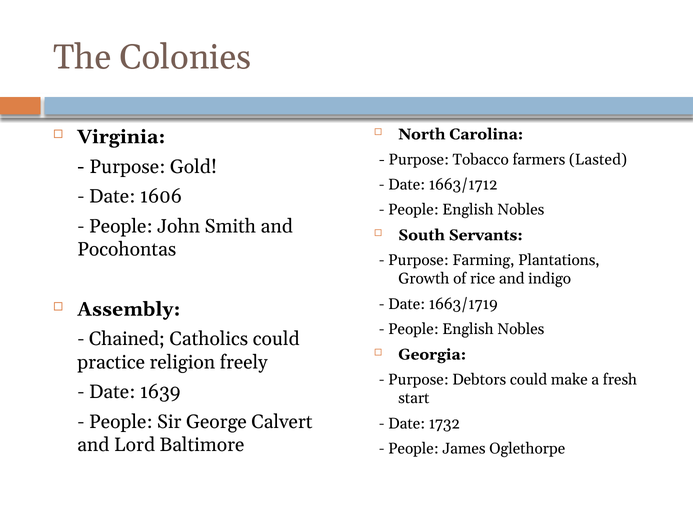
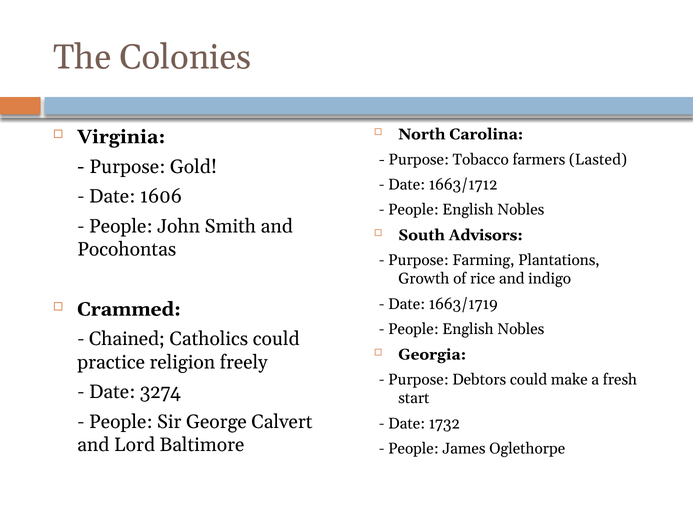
Servants: Servants -> Advisors (486, 235)
Assembly: Assembly -> Crammed (129, 309)
1639: 1639 -> 3274 (160, 392)
